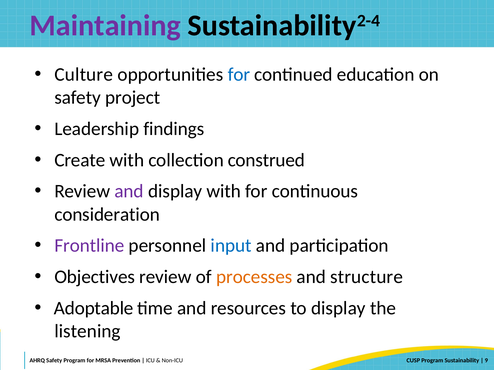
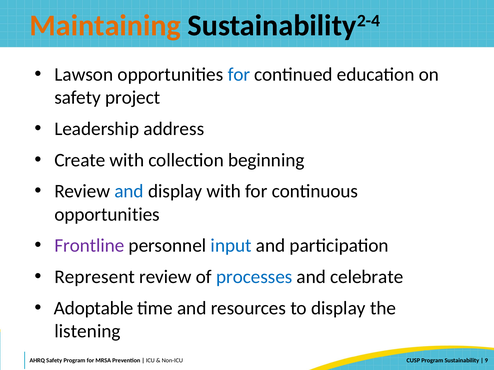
Maintaining colour: purple -> orange (105, 26)
Culture: Culture -> Lawson (84, 75)
findings: findings -> address (174, 129)
construed: construed -> beginning (266, 160)
and colour: purple -> blue (129, 192)
consideration: consideration -> opportunities (107, 215)
Objectives: Objectives -> Represent (95, 277)
processes colour: orange -> blue (254, 277)
structure: structure -> celebrate (367, 277)
